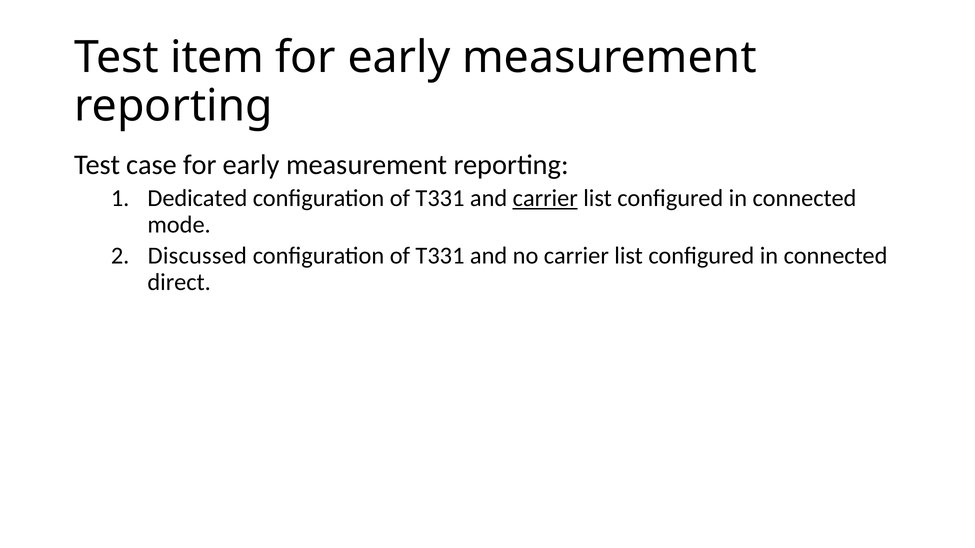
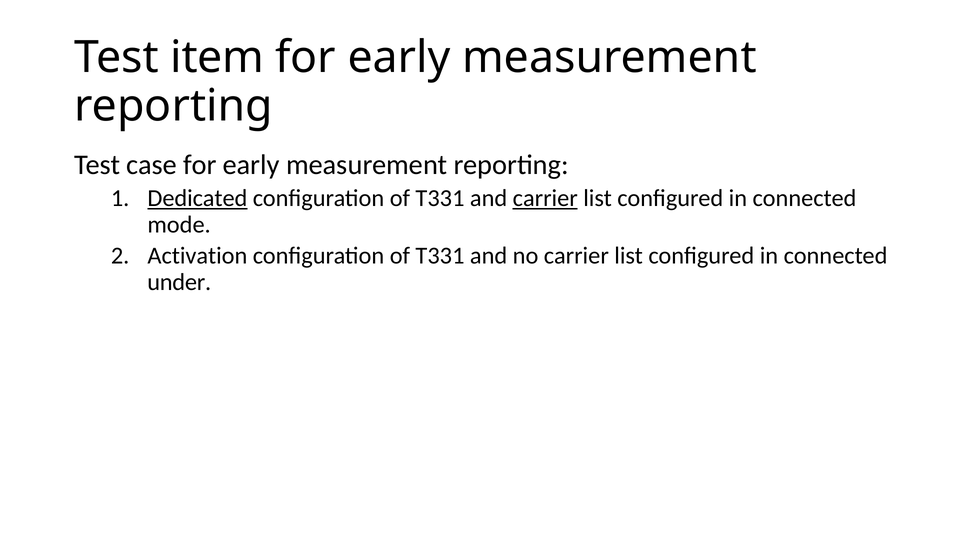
Dedicated underline: none -> present (197, 198)
Discussed: Discussed -> Activation (197, 256)
direct: direct -> under (179, 282)
